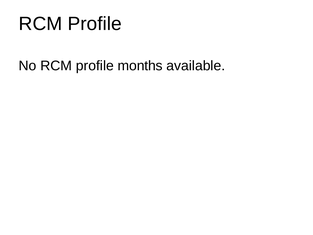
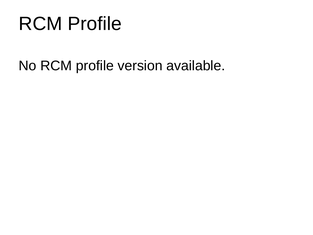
months: months -> version (140, 66)
